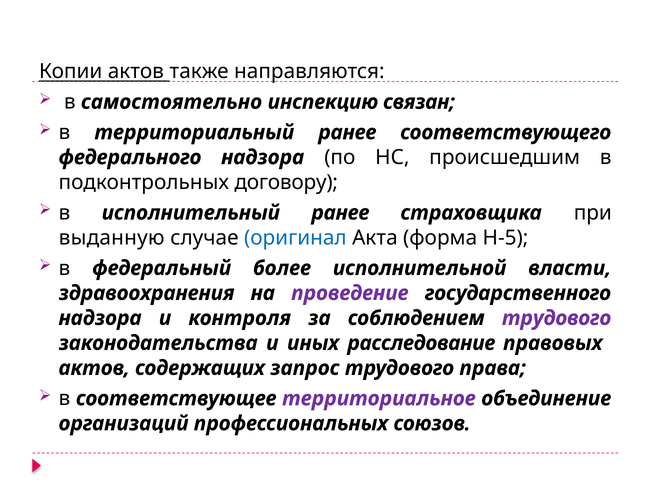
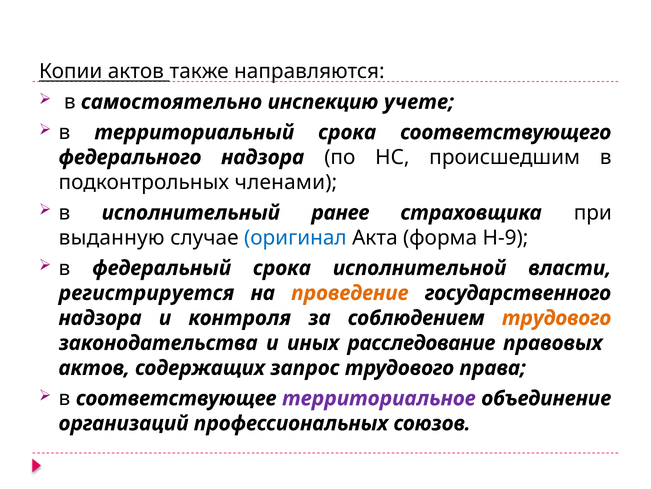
связан: связан -> учете (419, 102)
территориальный ранее: ранее -> срока (347, 132)
договору: договору -> членами (286, 182)
Н-5: Н-5 -> Н-9 (505, 237)
федеральный более: более -> срока (282, 268)
здравоохранения: здравоохранения -> регистрируется (146, 293)
проведение colour: purple -> orange (350, 293)
трудового colour: purple -> orange (557, 318)
